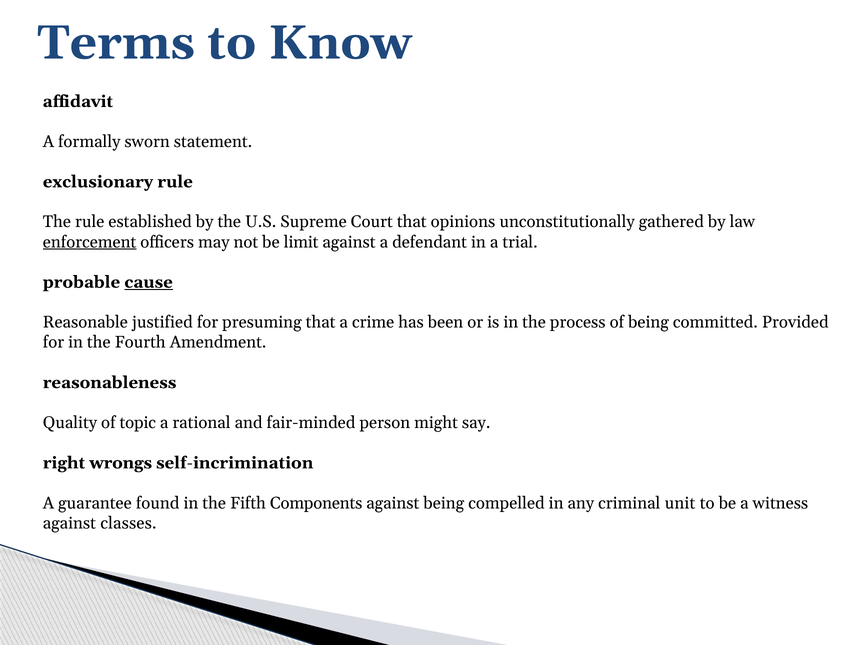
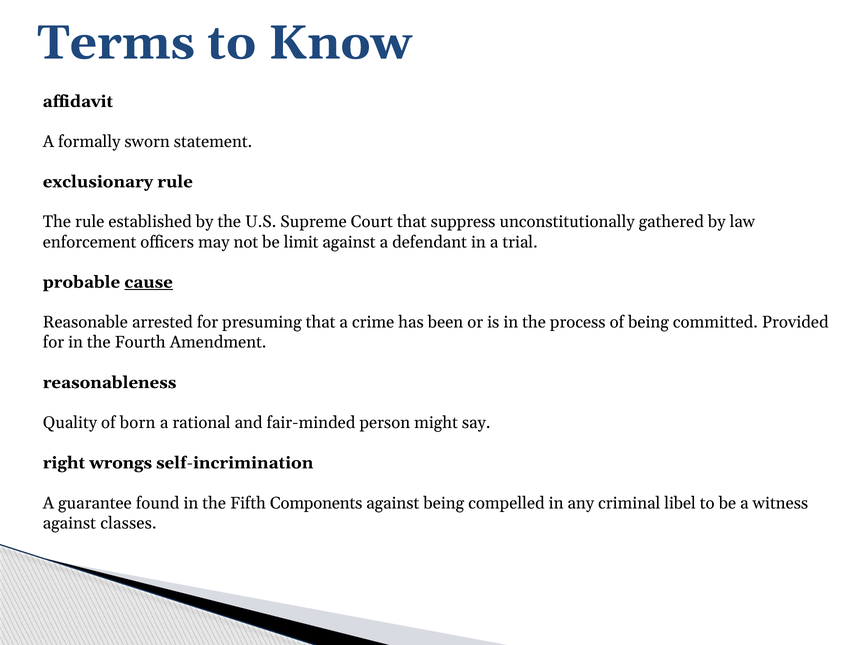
opinions: opinions -> suppress (463, 222)
enforcement underline: present -> none (90, 242)
justified: justified -> arrested (162, 322)
topic: topic -> born (138, 423)
unit: unit -> libel (680, 503)
